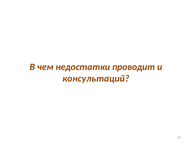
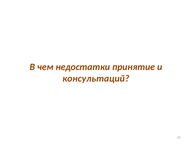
проводит: проводит -> принятие (134, 67)
